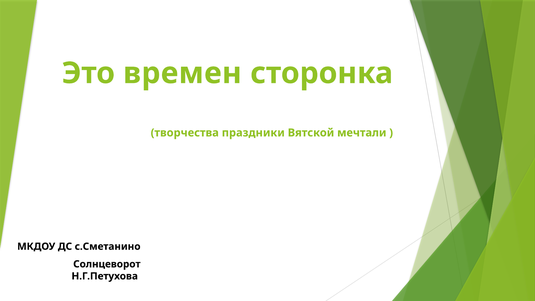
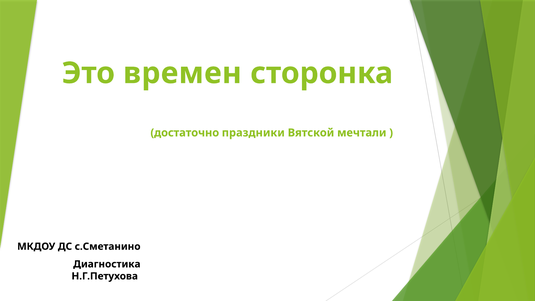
творчества: творчества -> достаточно (185, 133)
Солнцеворот: Солнцеворот -> Диагностика (107, 264)
